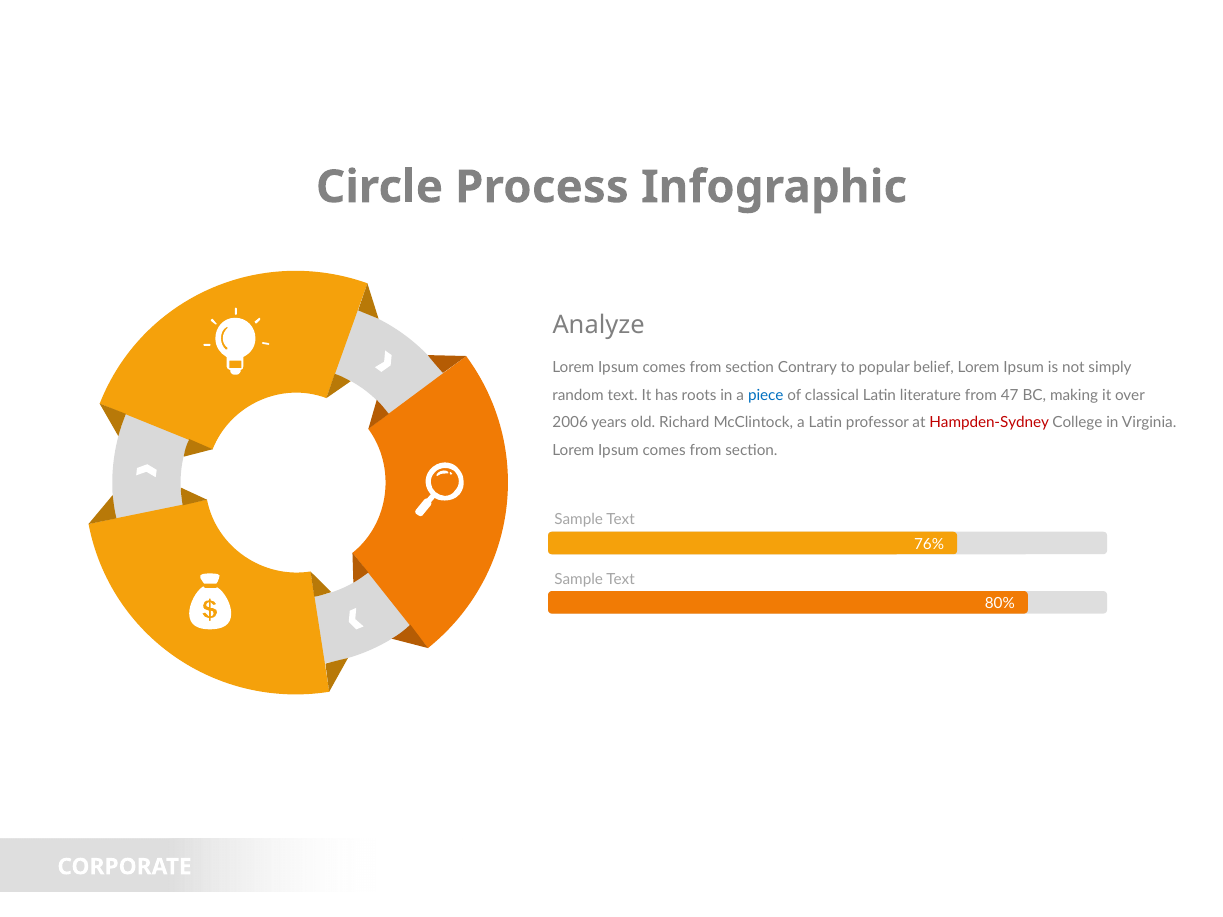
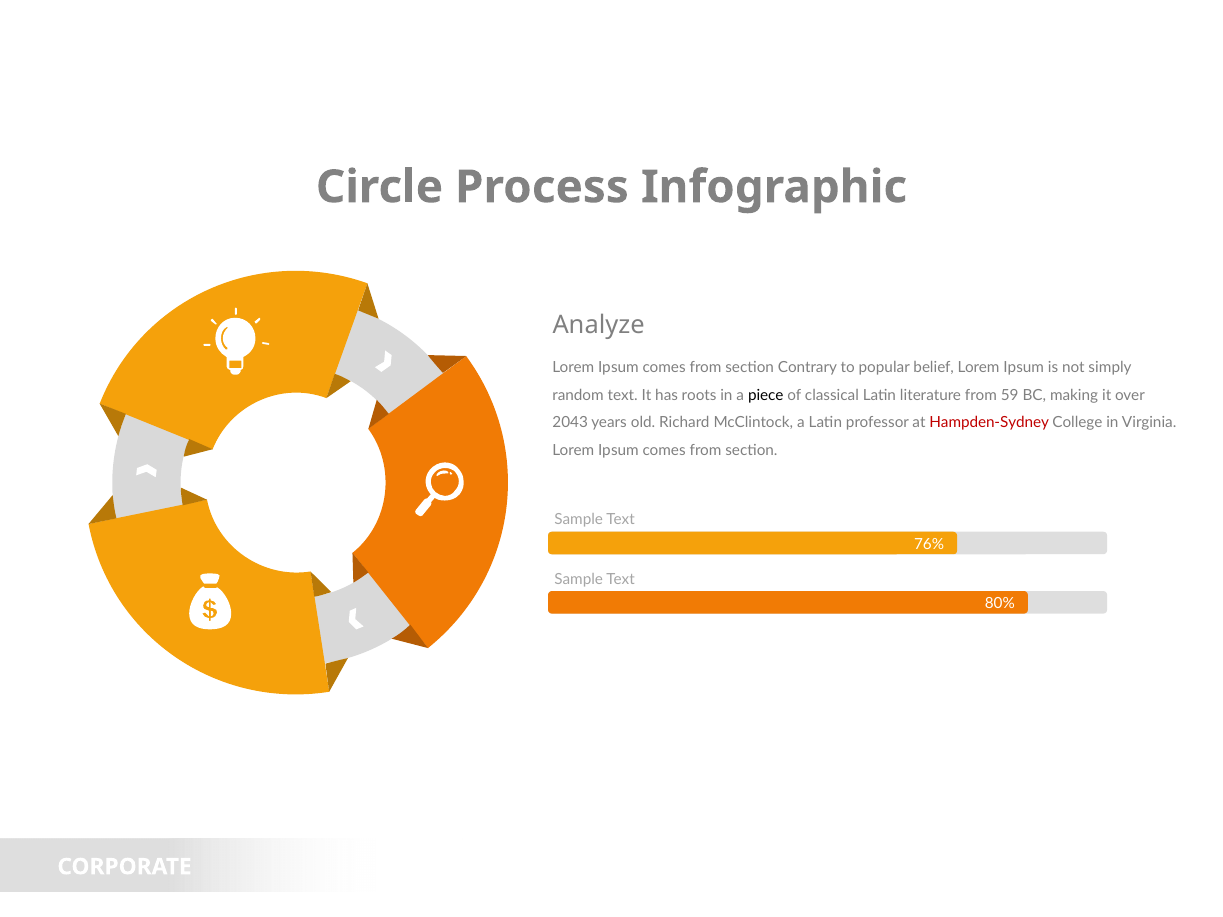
piece colour: blue -> black (766, 395)
47: 47 -> 59 (1010, 395)
2006: 2006 -> 2043 (570, 423)
